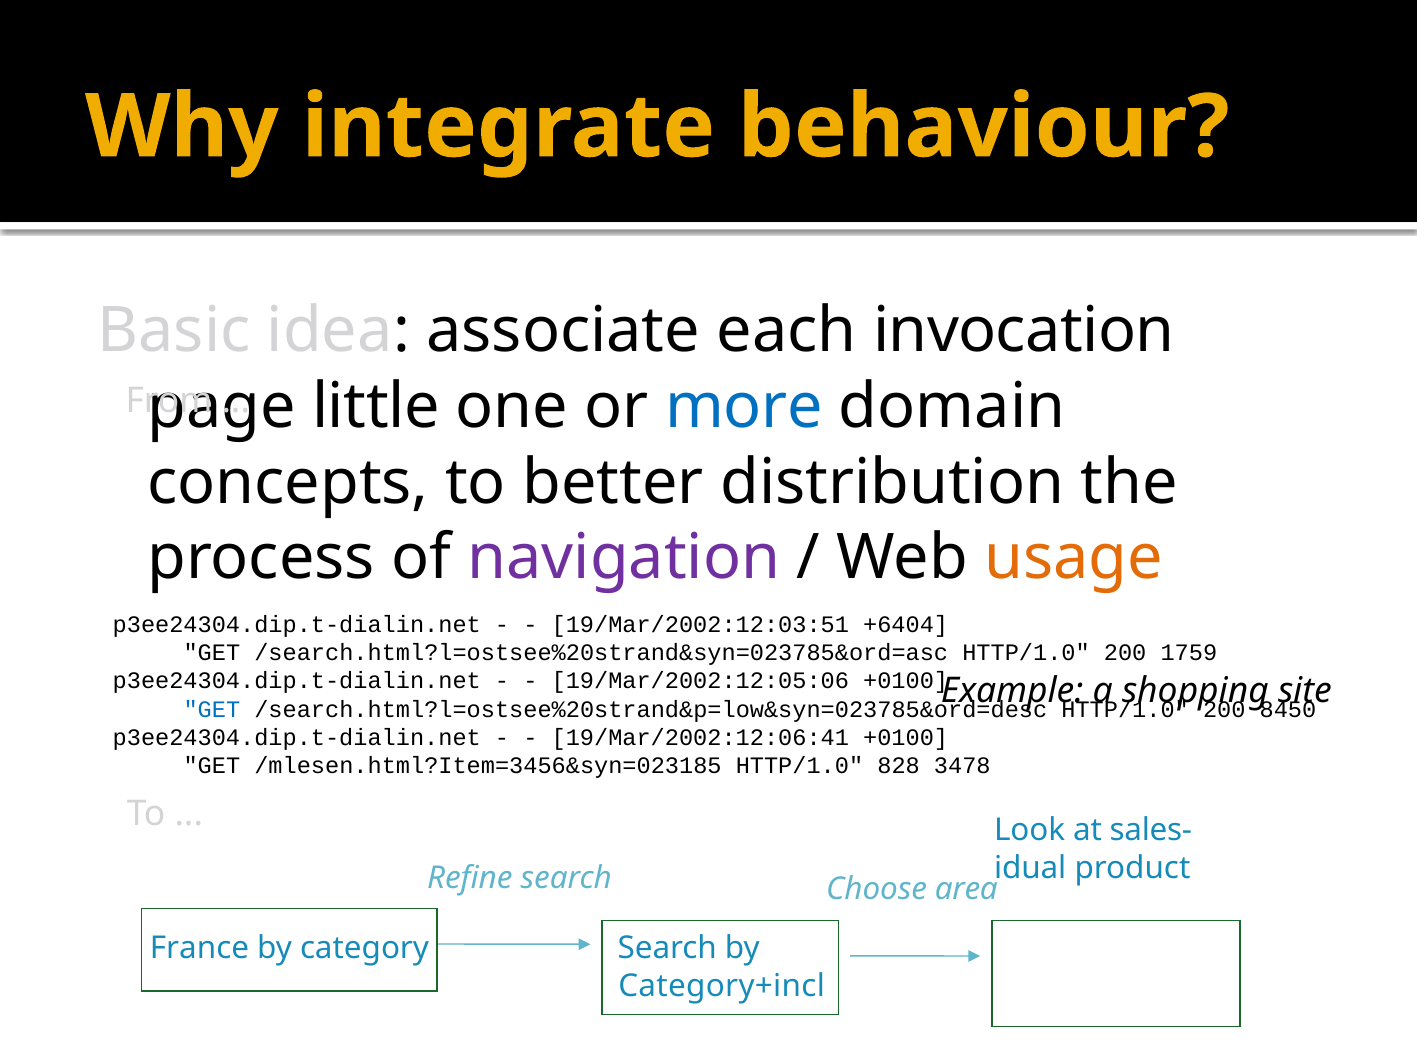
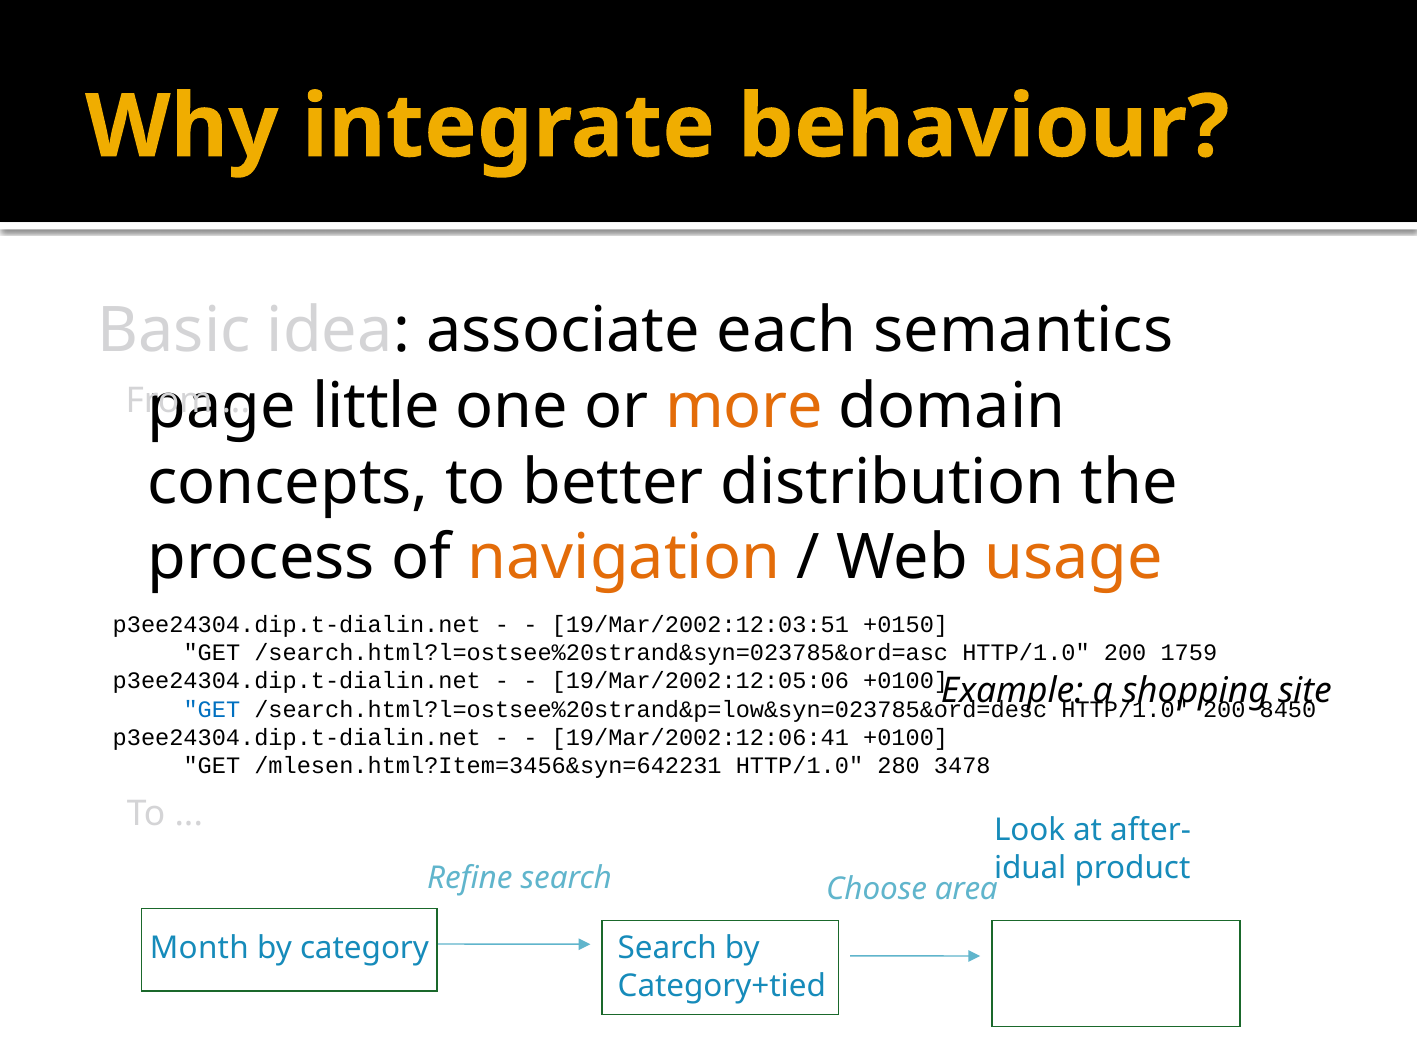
invocation: invocation -> semantics (1023, 331)
more colour: blue -> orange (744, 407)
navigation colour: purple -> orange (624, 558)
+6404: +6404 -> +0150 (906, 625)
/mlesen.html?Item=3456&syn=023185: /mlesen.html?Item=3456&syn=023185 -> /mlesen.html?Item=3456&syn=642231 (488, 767)
828: 828 -> 280 (899, 767)
sales-: sales- -> after- (1151, 831)
France: France -> Month (199, 949)
Category+incl: Category+incl -> Category+tied (722, 987)
